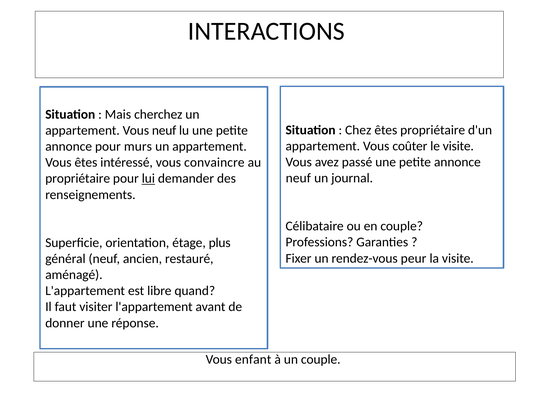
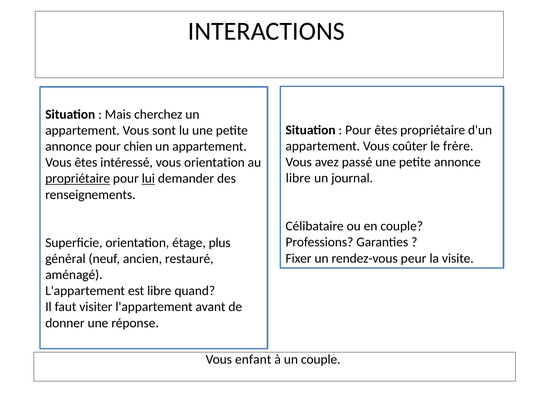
Chez: Chez -> Pour (358, 130)
Vous neuf: neuf -> sont (164, 131)
le visite: visite -> frère (458, 146)
murs: murs -> chien (138, 147)
vous convaincre: convaincre -> orientation (214, 163)
neuf: neuf -> libre (298, 178)
propriétaire underline: none -> present (78, 179)
